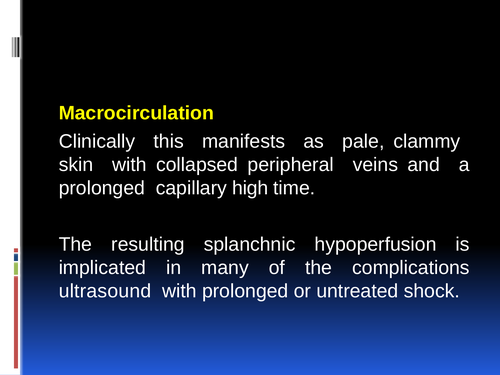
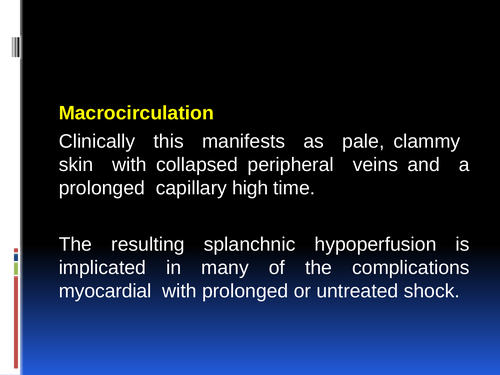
ultrasound: ultrasound -> myocardial (105, 291)
